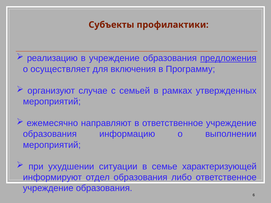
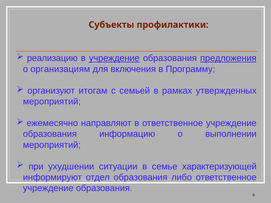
учреждение underline: none -> present (114, 58)
осуществляет: осуществляет -> организациям (60, 69)
случае: случае -> итогам (93, 91)
